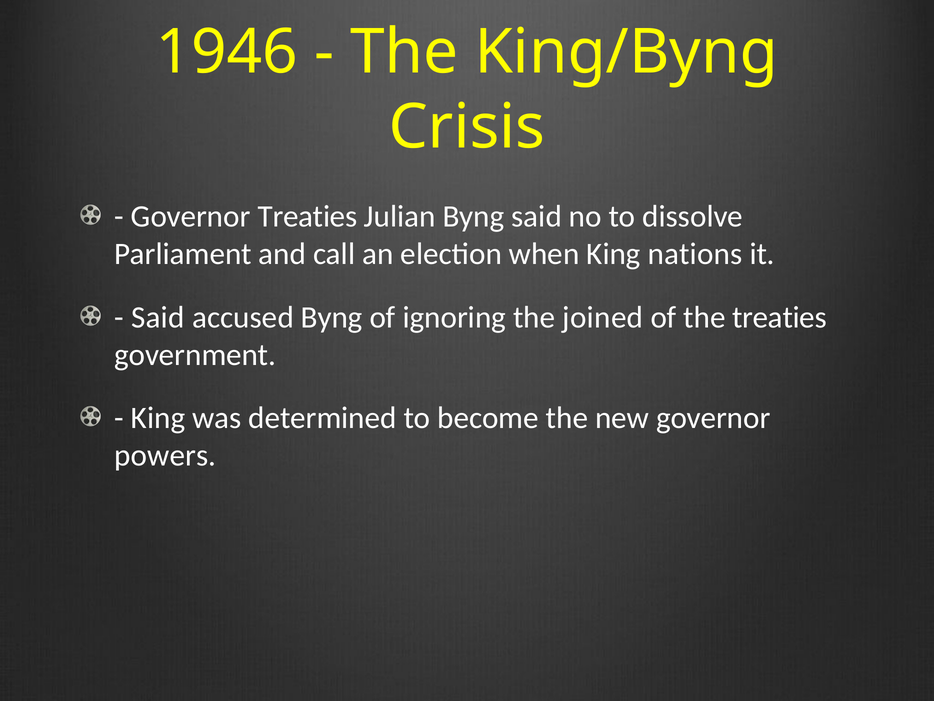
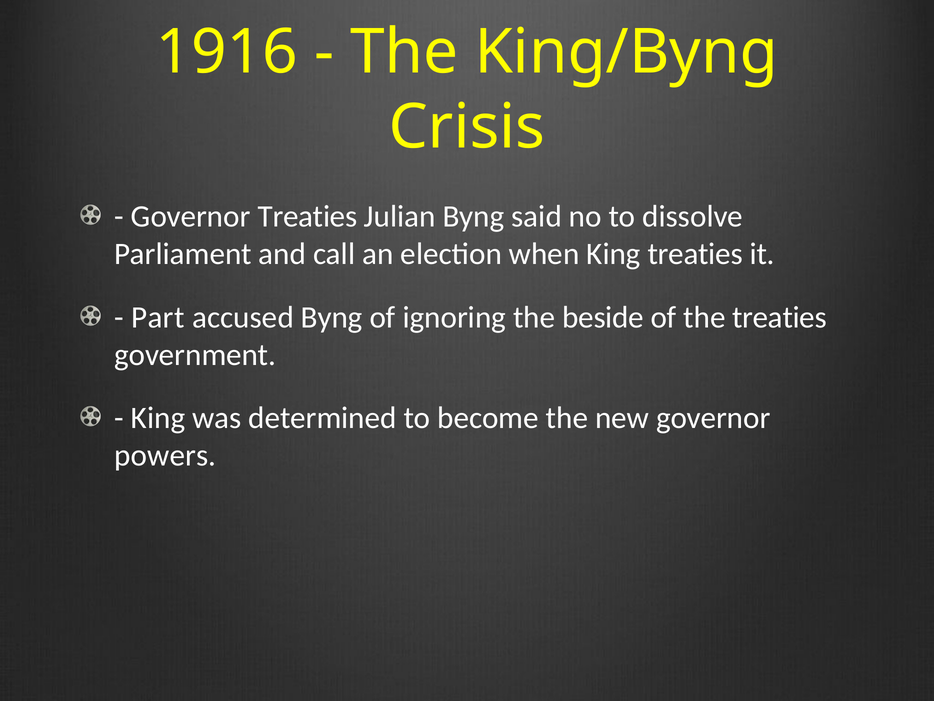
1946: 1946 -> 1916 (227, 52)
King nations: nations -> treaties (695, 254)
Said: Said -> Part (158, 317)
joined: joined -> beside (603, 317)
